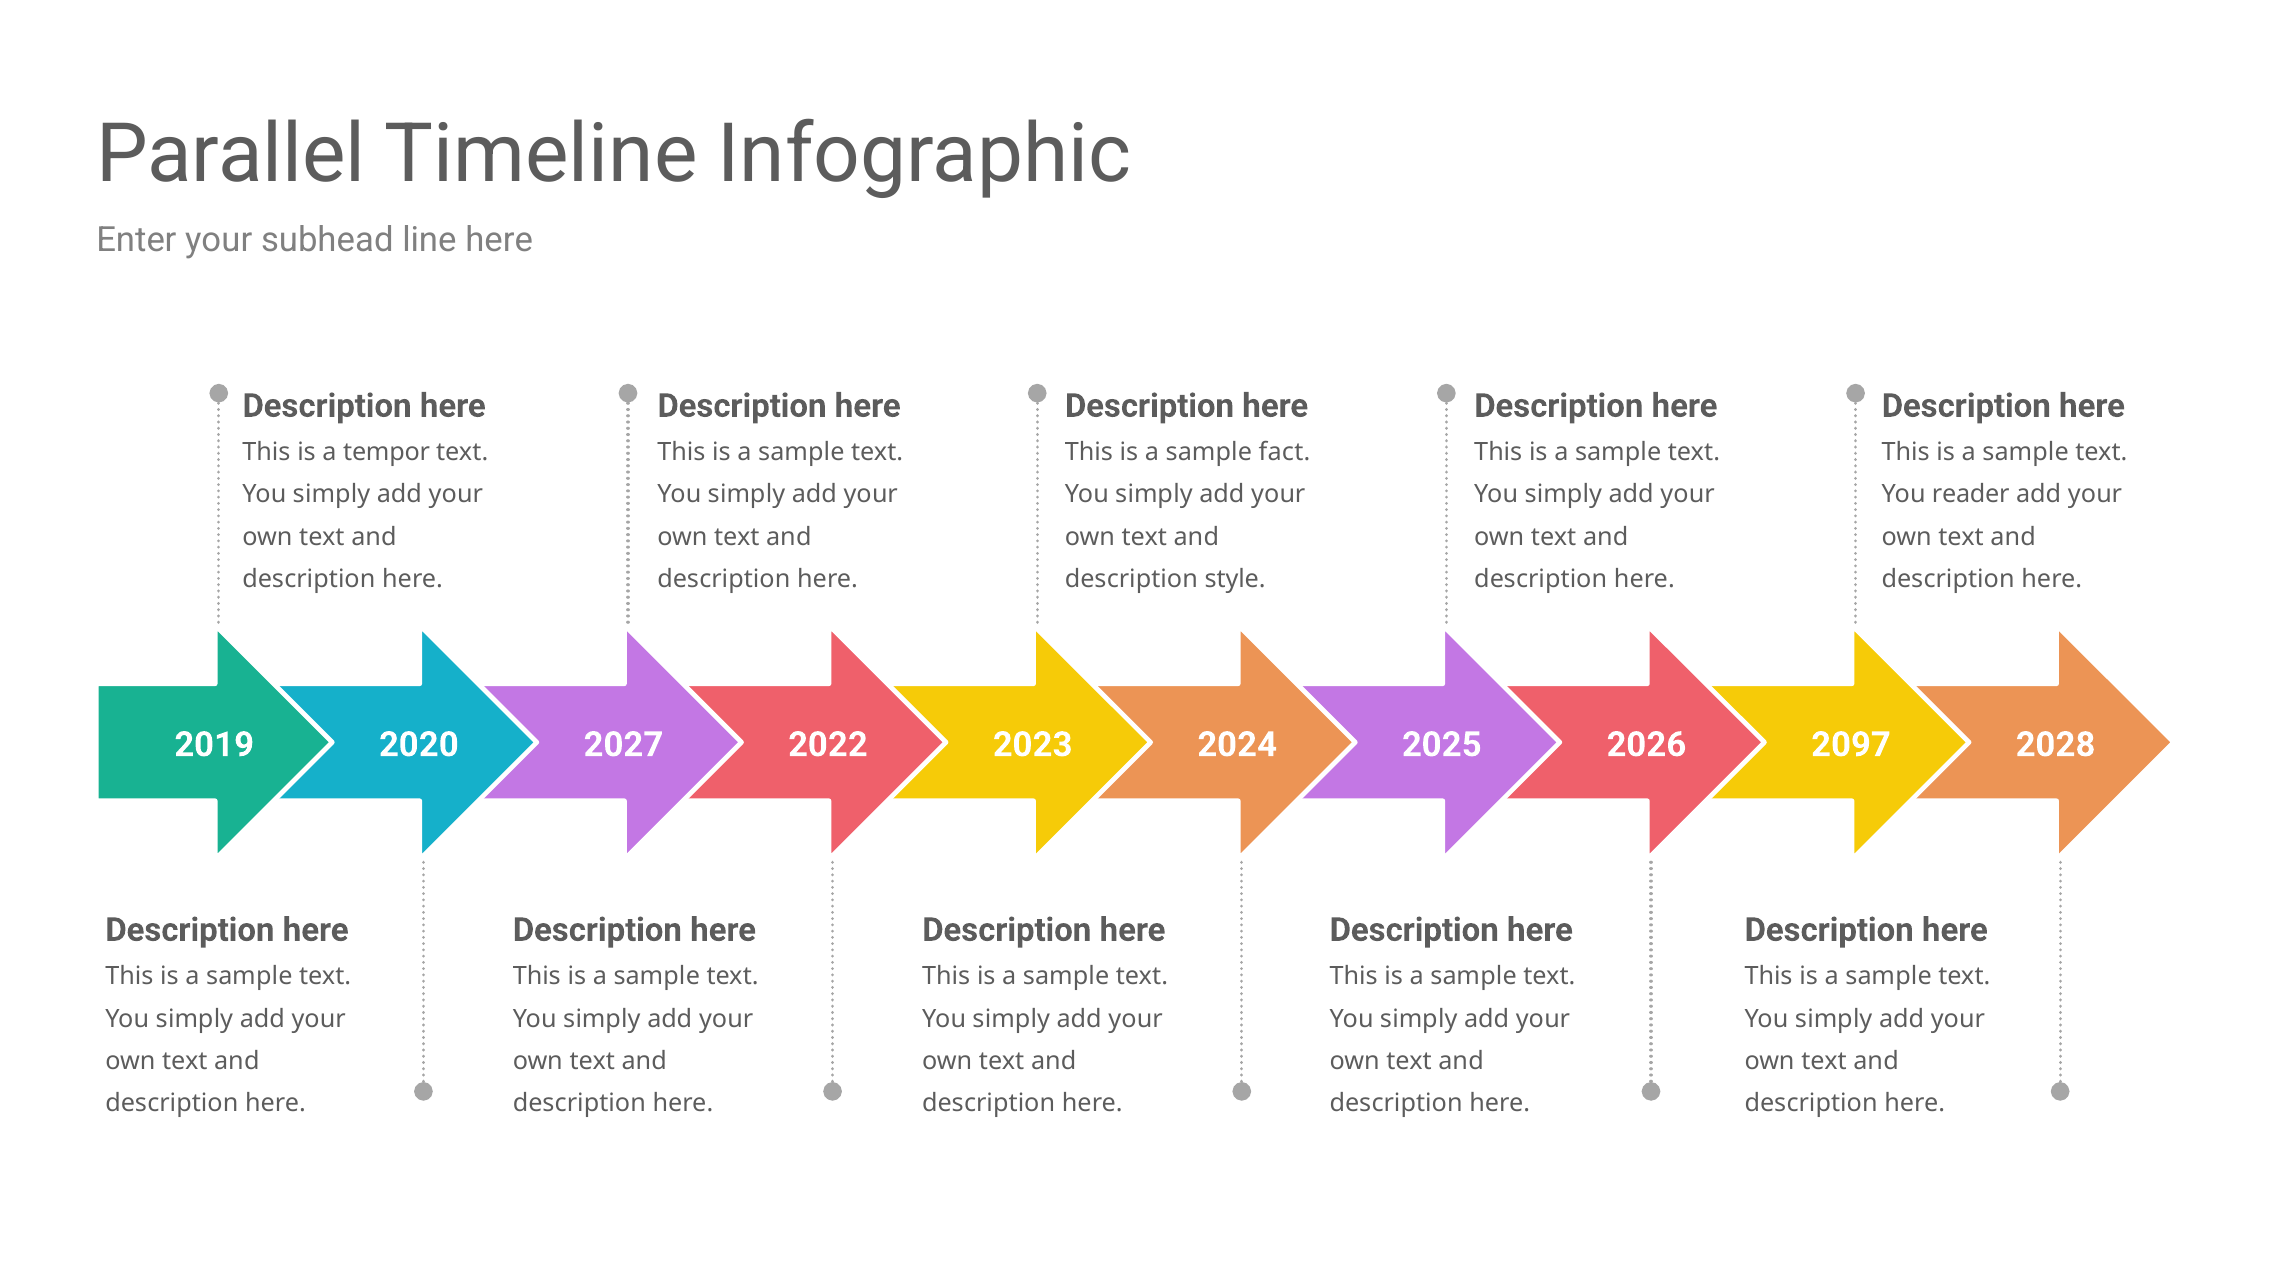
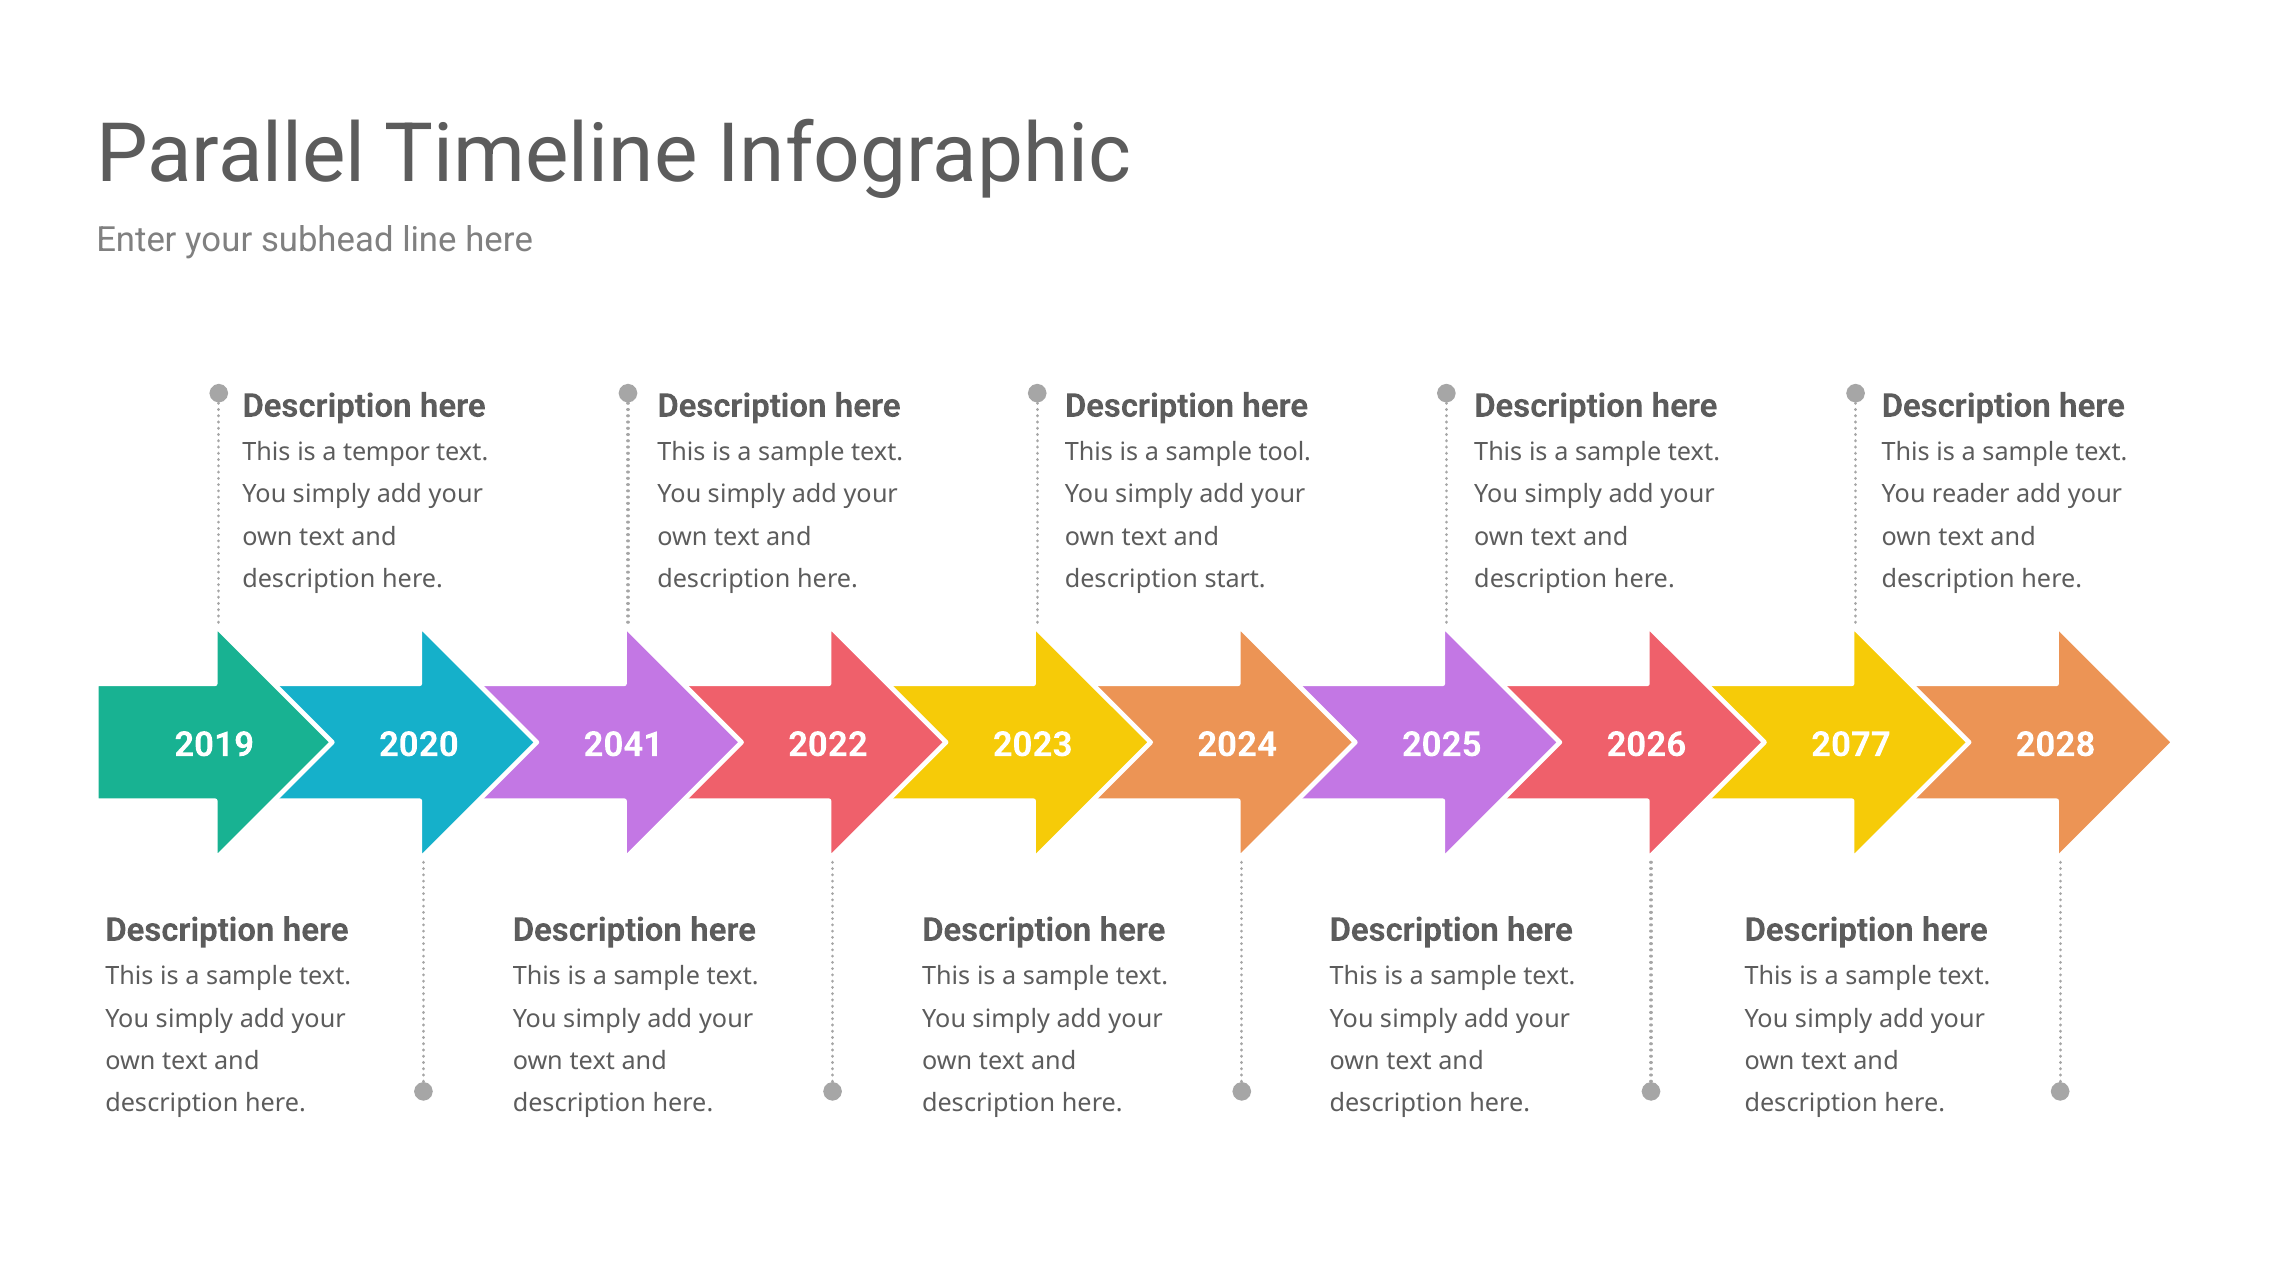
fact: fact -> tool (1285, 452)
style: style -> start (1235, 579)
2027: 2027 -> 2041 (623, 745)
2097: 2097 -> 2077 (1851, 745)
